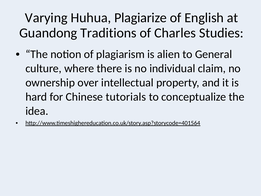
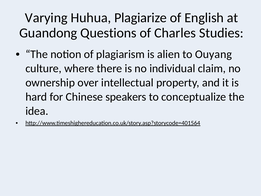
Traditions: Traditions -> Questions (108, 33)
General: General -> Ouyang (214, 54)
tutorials: tutorials -> speakers (126, 97)
